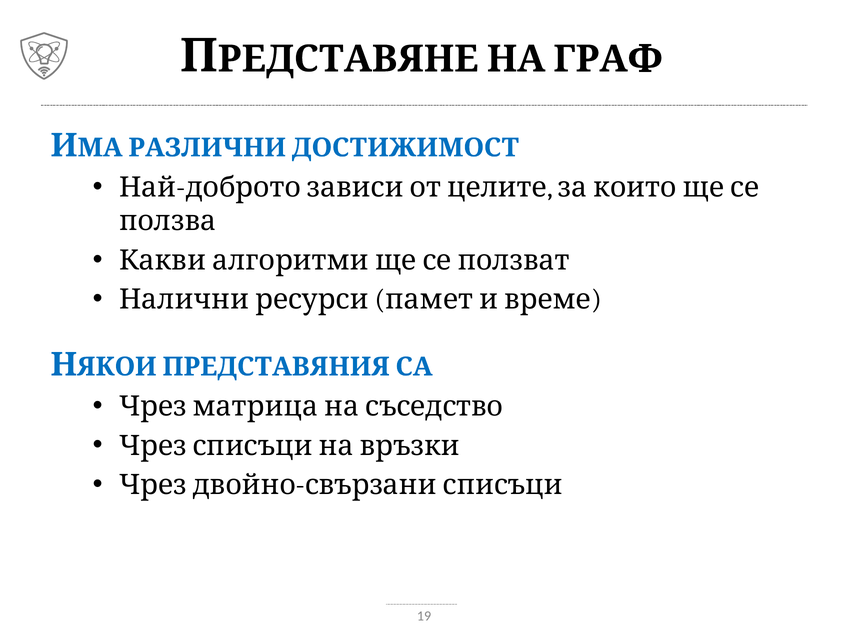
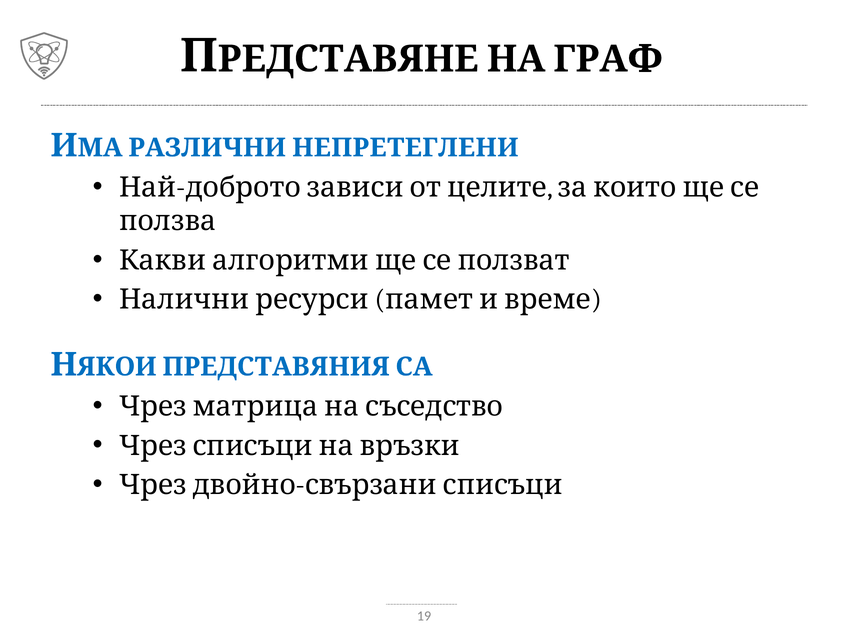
ДОСТИЖИМОСТ: ДОСТИЖИМОСТ -> НЕПРЕТЕГЛЕНИ (405, 148)
